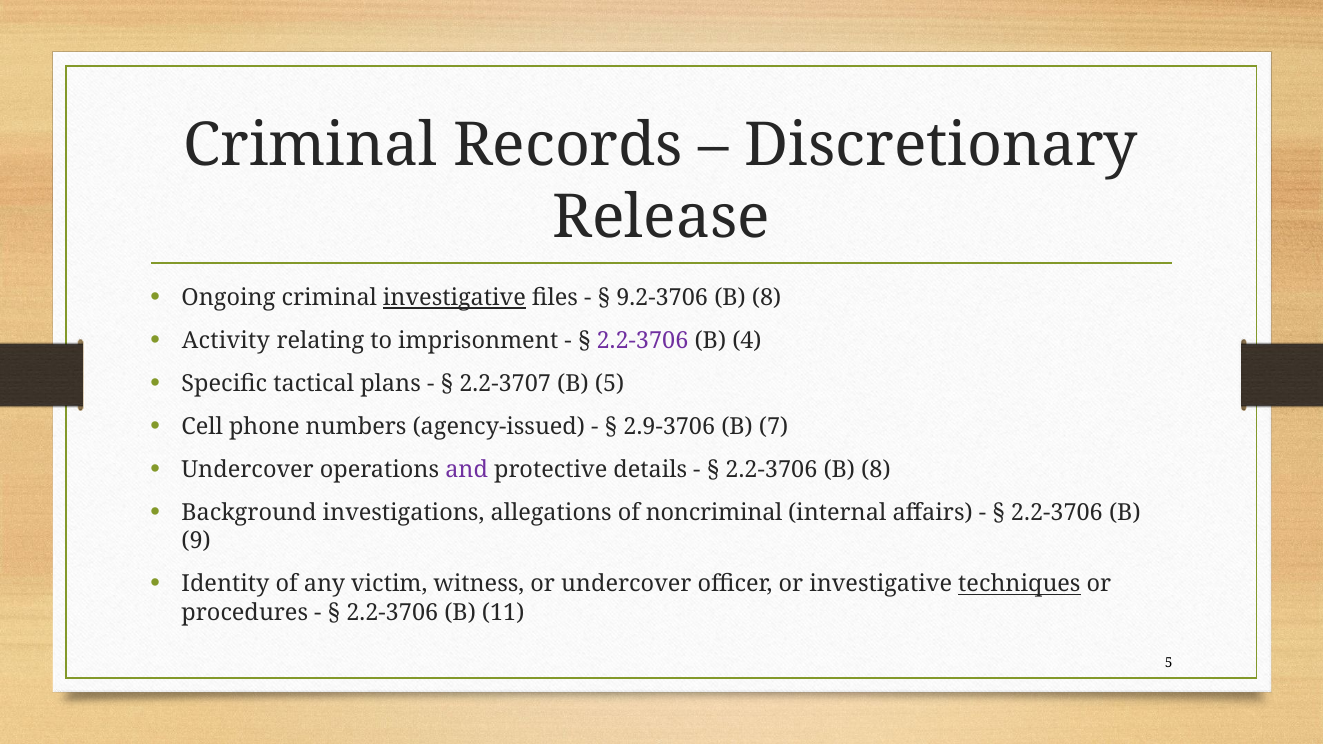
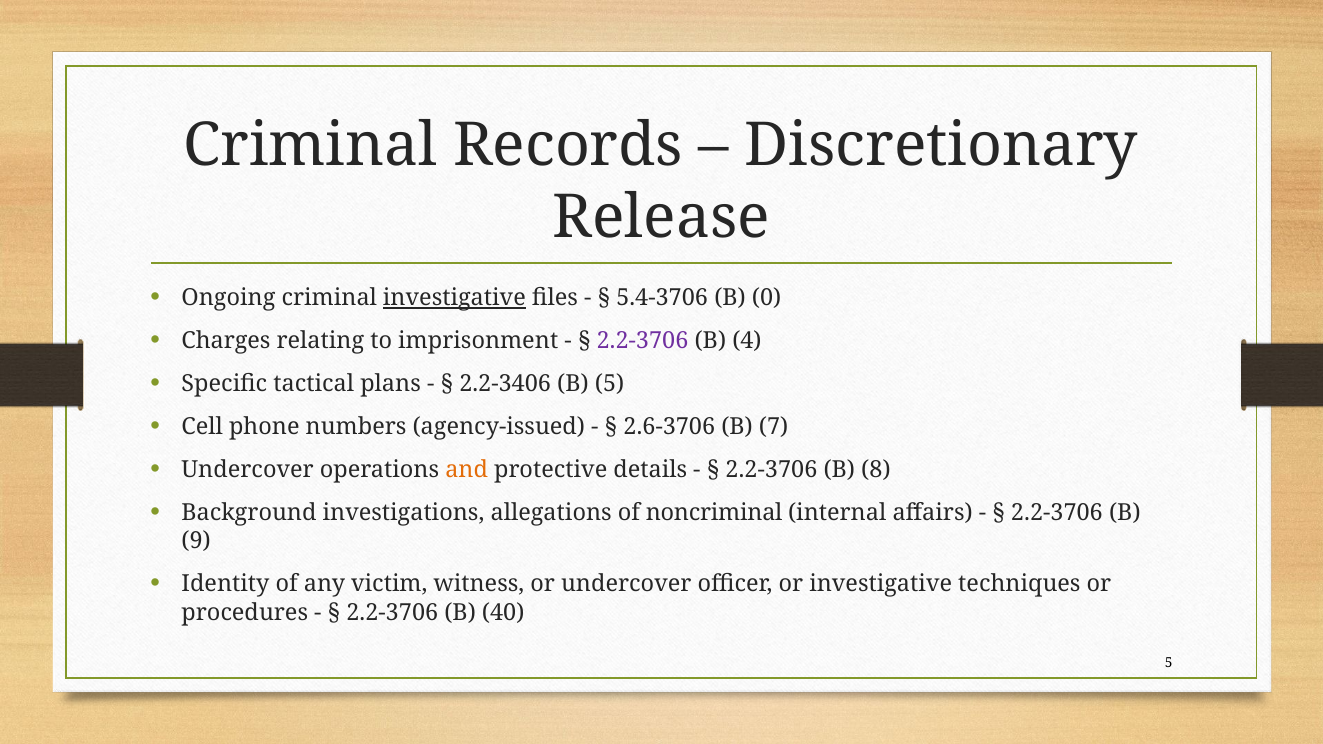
9.2-3706: 9.2-3706 -> 5.4-3706 (662, 298)
8: 8 -> 0 (767, 298)
Activity: Activity -> Charges (226, 341)
2.2-3707: 2.2-3707 -> 2.2-3406 (505, 384)
2.9-3706: 2.9-3706 -> 2.6-3706 (669, 427)
and colour: purple -> orange (467, 470)
techniques underline: present -> none (1019, 584)
11: 11 -> 40 (503, 612)
